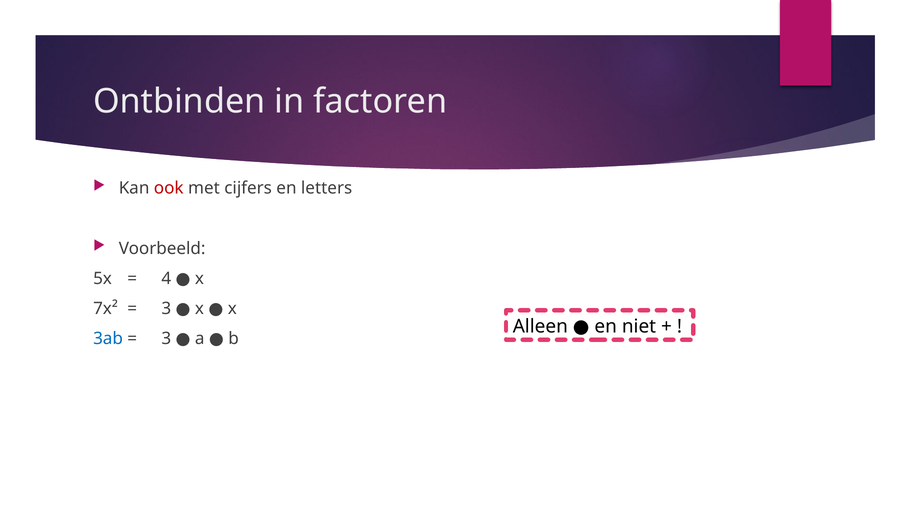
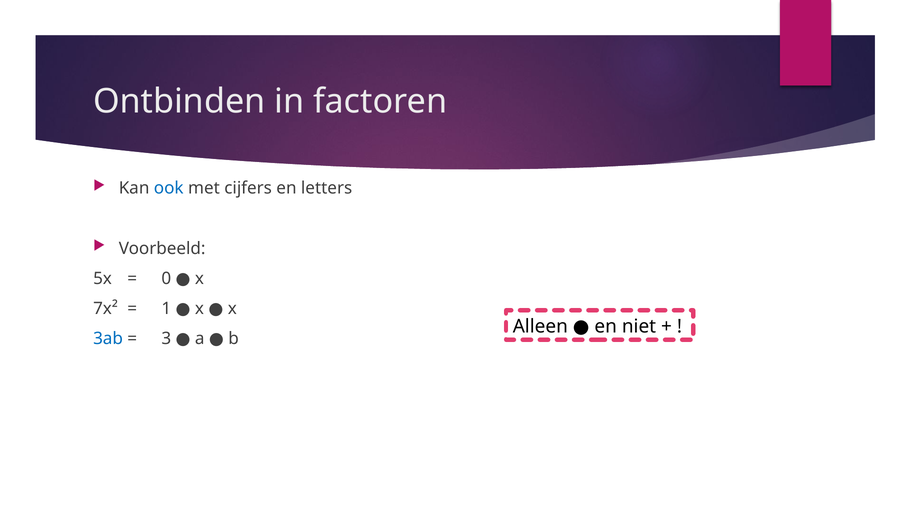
ook colour: red -> blue (169, 188)
4: 4 -> 0 (166, 278)
3: 3 -> 1 (166, 308)
